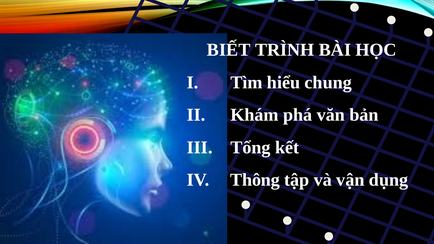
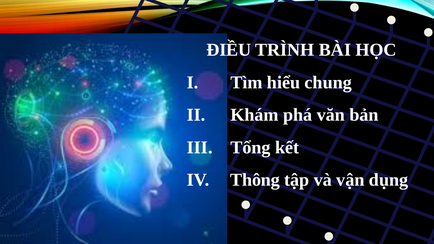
BIẾT: BIẾT -> ĐIỀU (229, 50)
